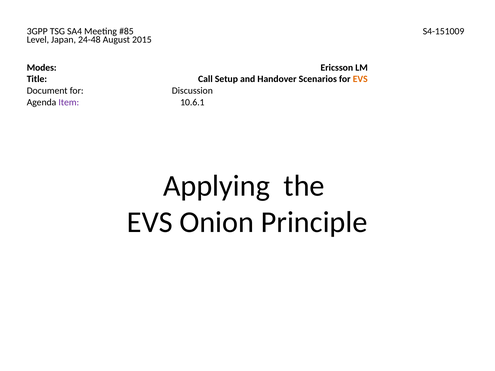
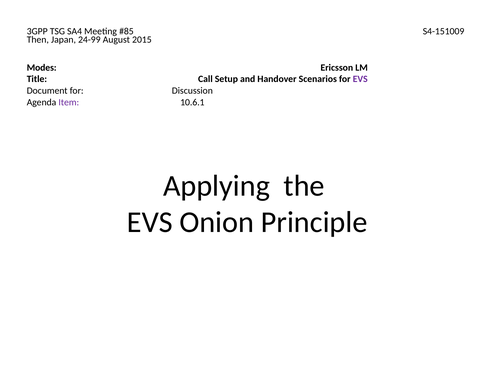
Level: Level -> Then (38, 40)
24-48: 24-48 -> 24-99 (89, 40)
EVS colour: orange -> purple (360, 79)
